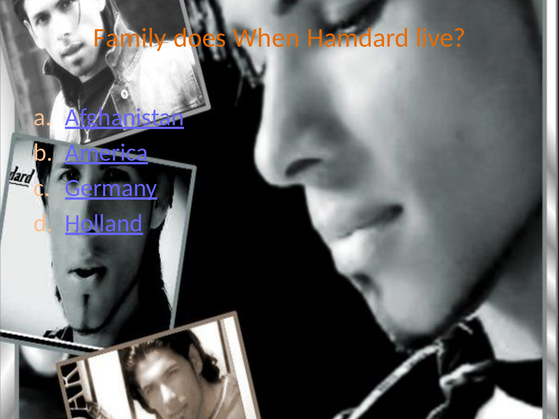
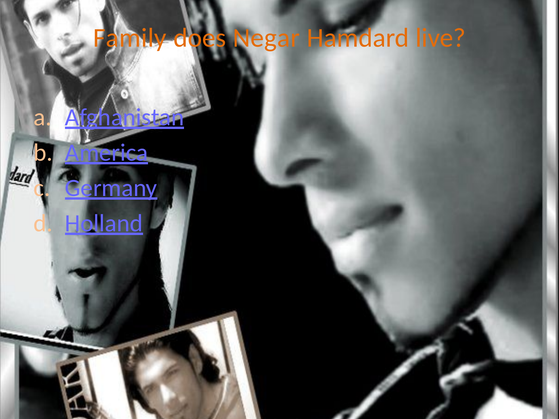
When: When -> Negar (266, 38)
